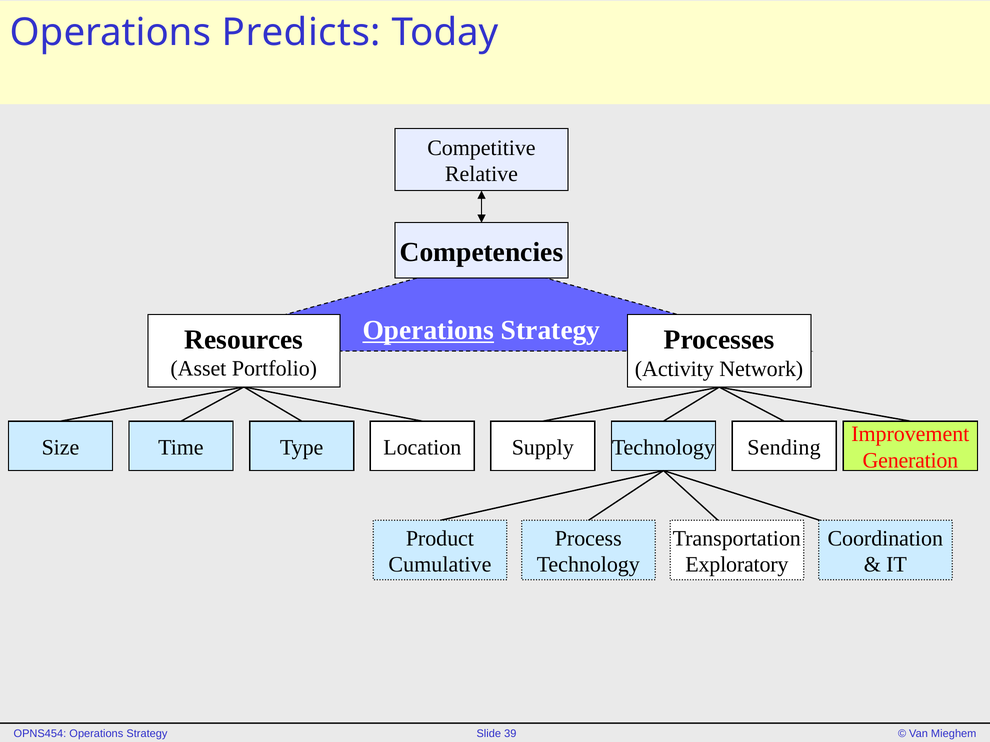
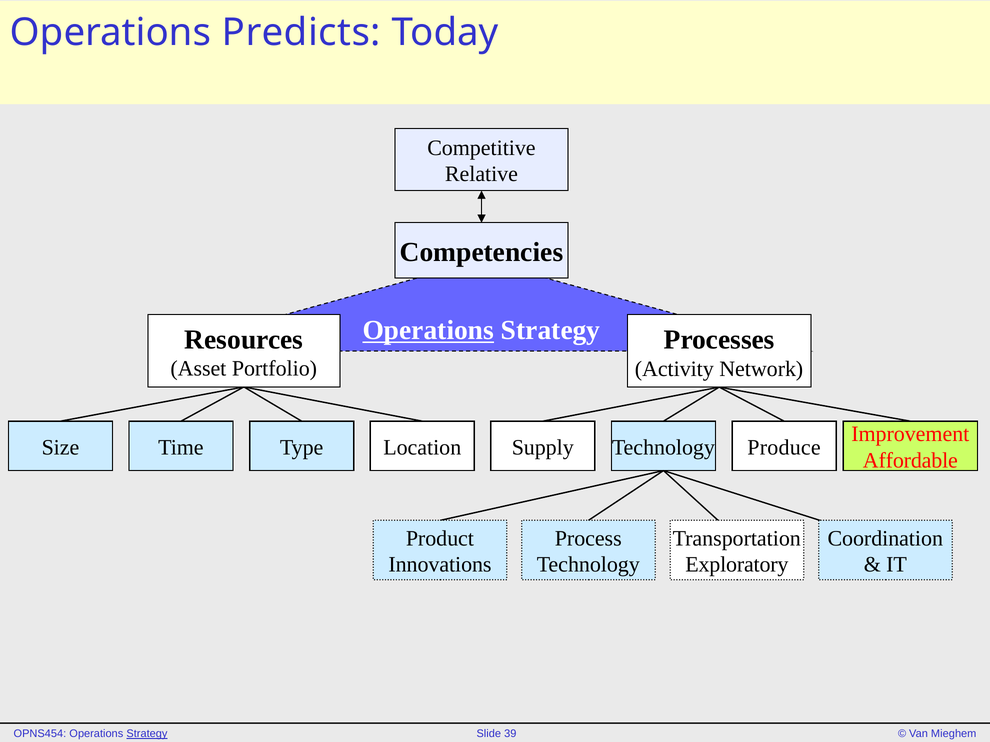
Sending: Sending -> Produce (784, 448)
Generation: Generation -> Affordable (910, 461)
Cumulative: Cumulative -> Innovations (440, 565)
Strategy underline: none -> present (147, 734)
